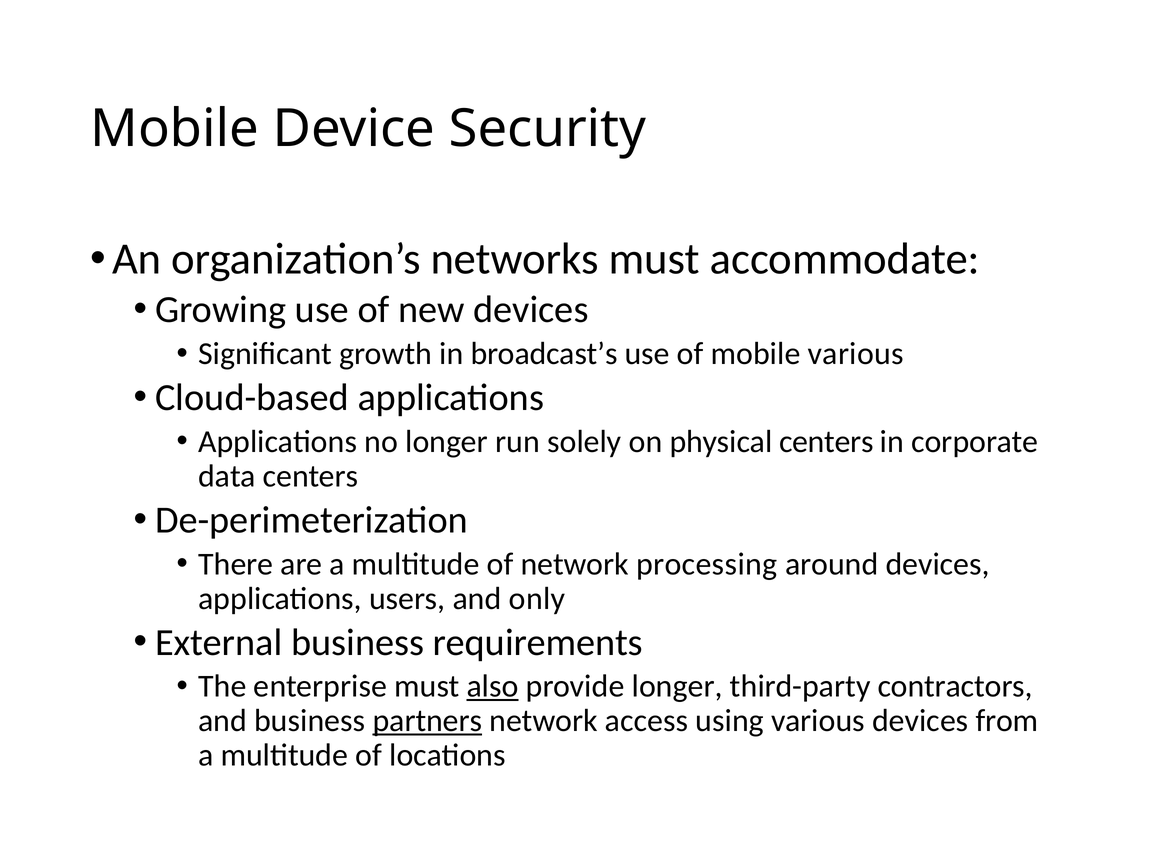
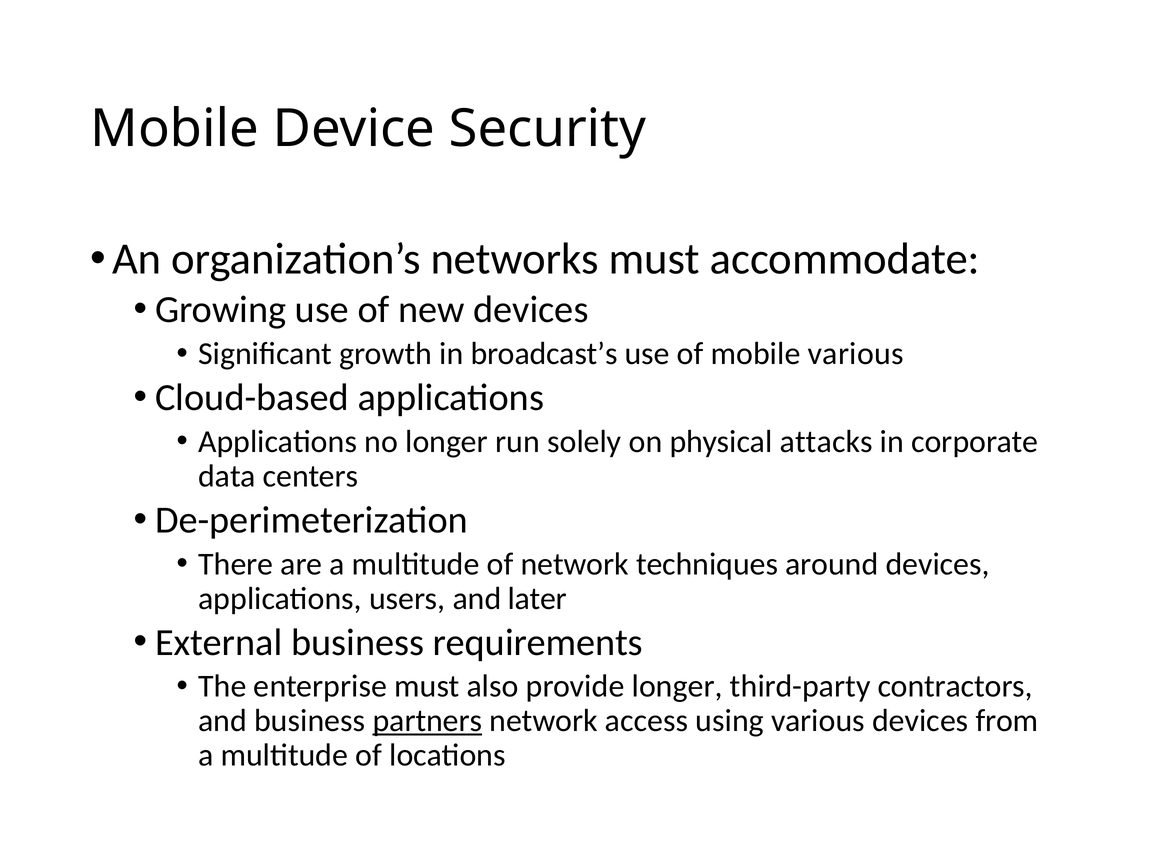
physical centers: centers -> attacks (826, 442)
processing: processing -> techniques (707, 564)
only: only -> later (537, 598)
also underline: present -> none (493, 686)
